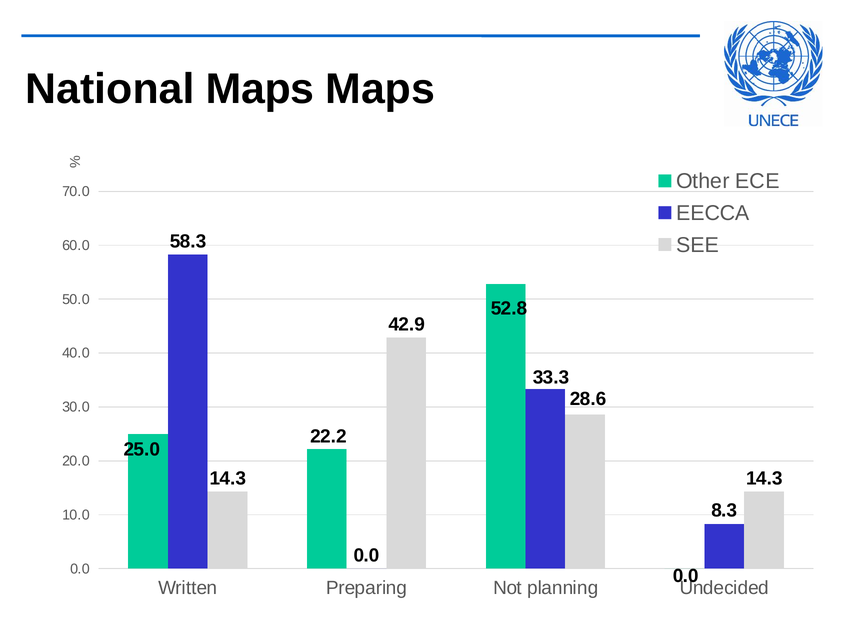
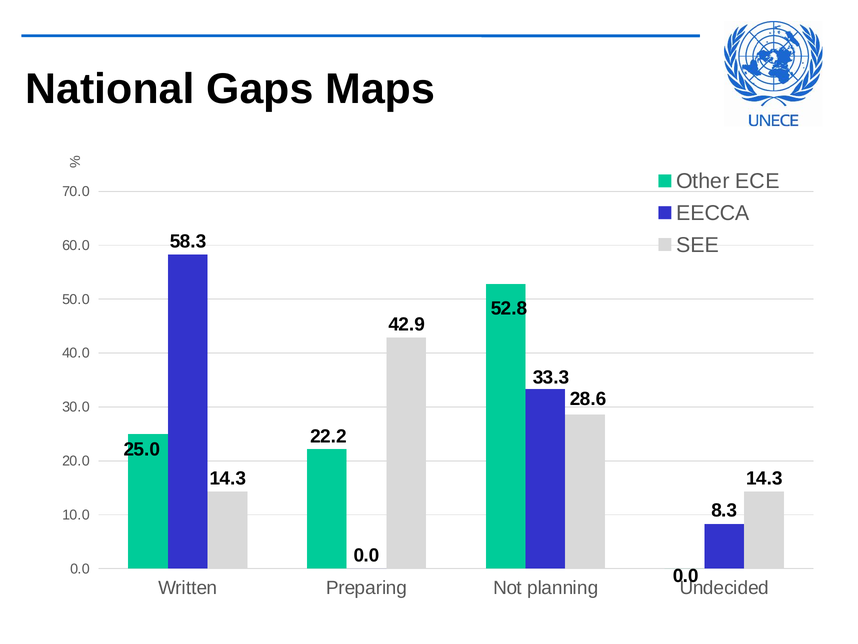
National Maps: Maps -> Gaps (260, 89)
